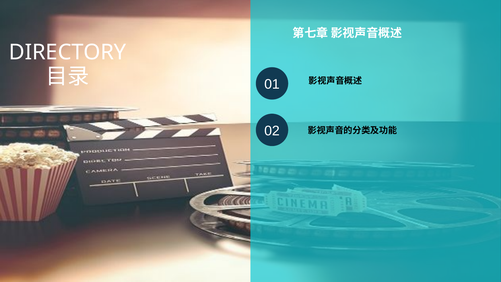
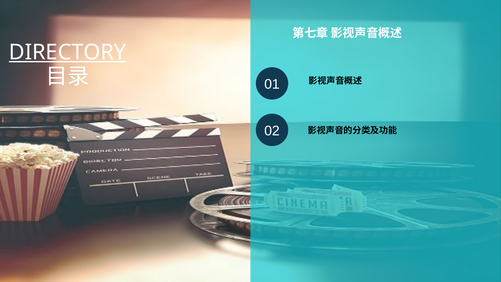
DIRECTORY underline: none -> present (68, 52)
